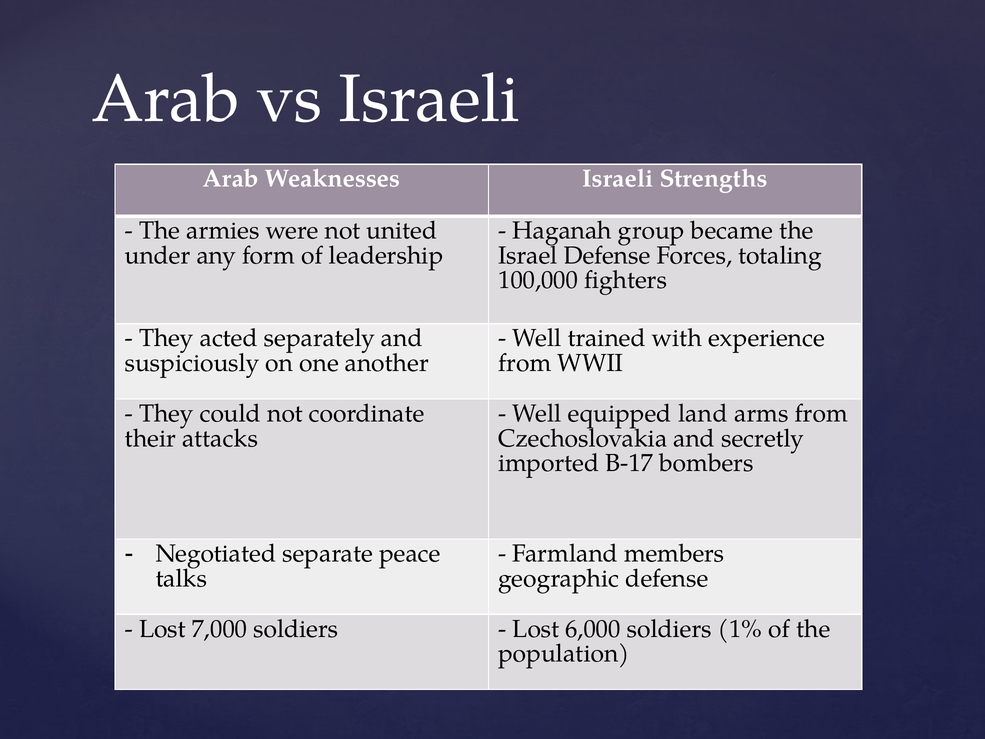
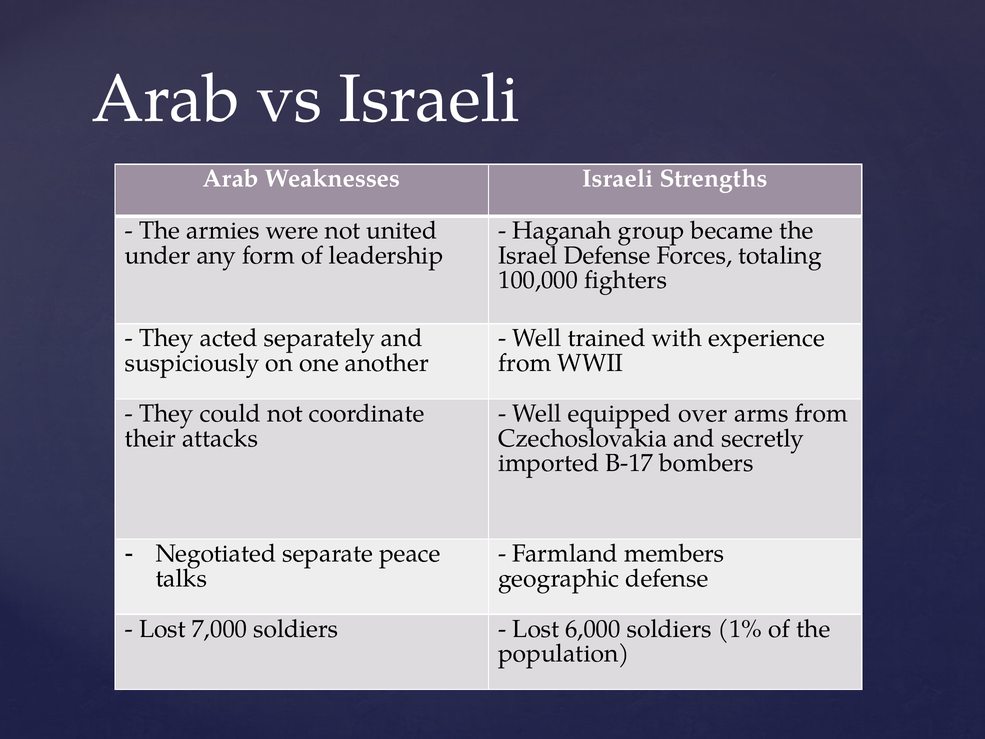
land: land -> over (703, 414)
